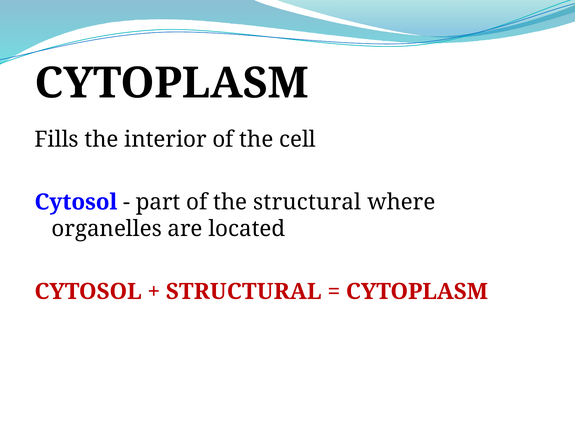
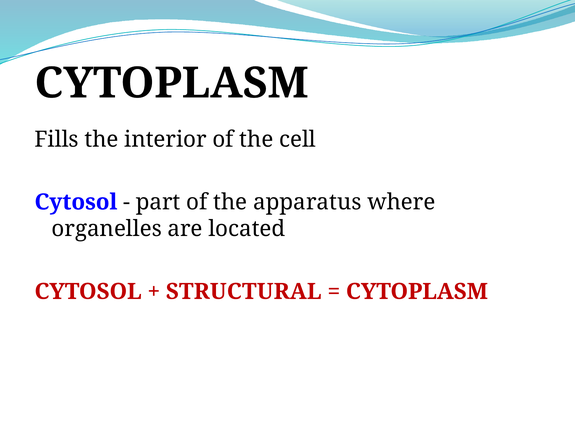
the structural: structural -> apparatus (307, 202)
